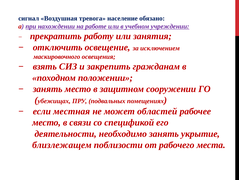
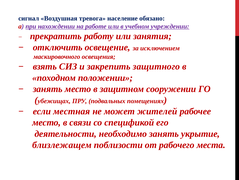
гражданам: гражданам -> защитного (156, 66)
областей: областей -> жителей (157, 111)
